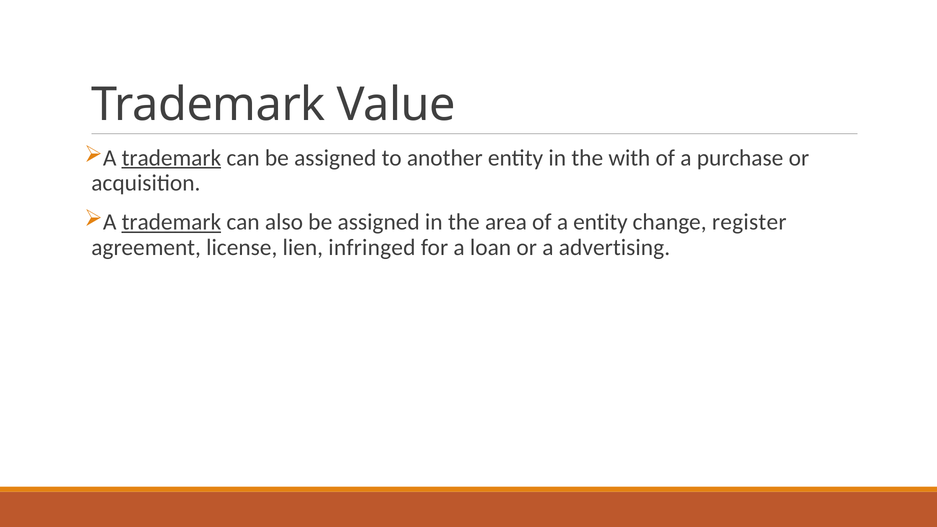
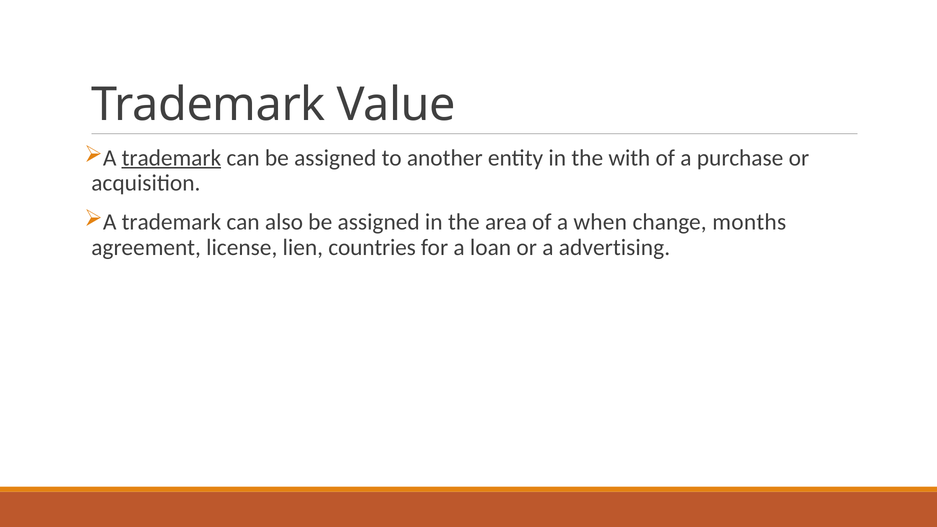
trademark underline: present -> none (171, 222)
a entity: entity -> when (600, 222)
register: register -> months (749, 222)
infringed: infringed -> countries (372, 247)
